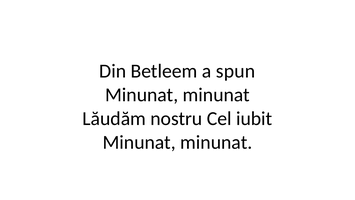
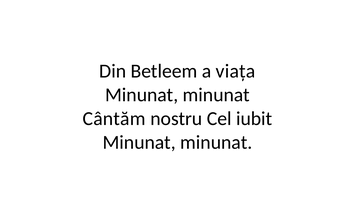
spun: spun -> viața (236, 71)
Lăudăm: Lăudăm -> Cântăm (114, 118)
